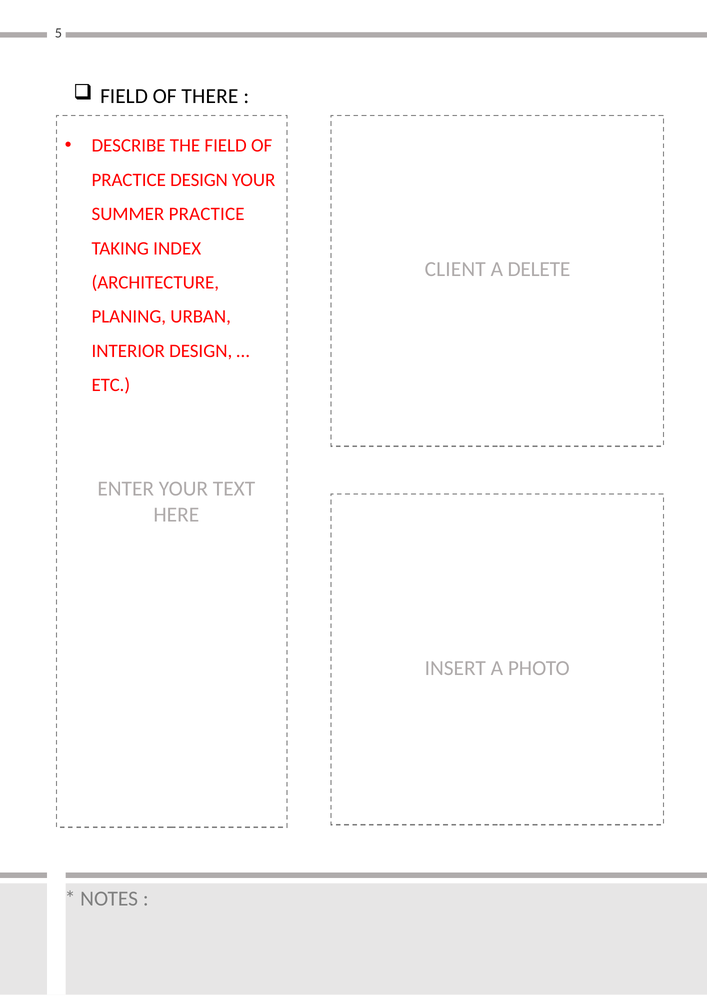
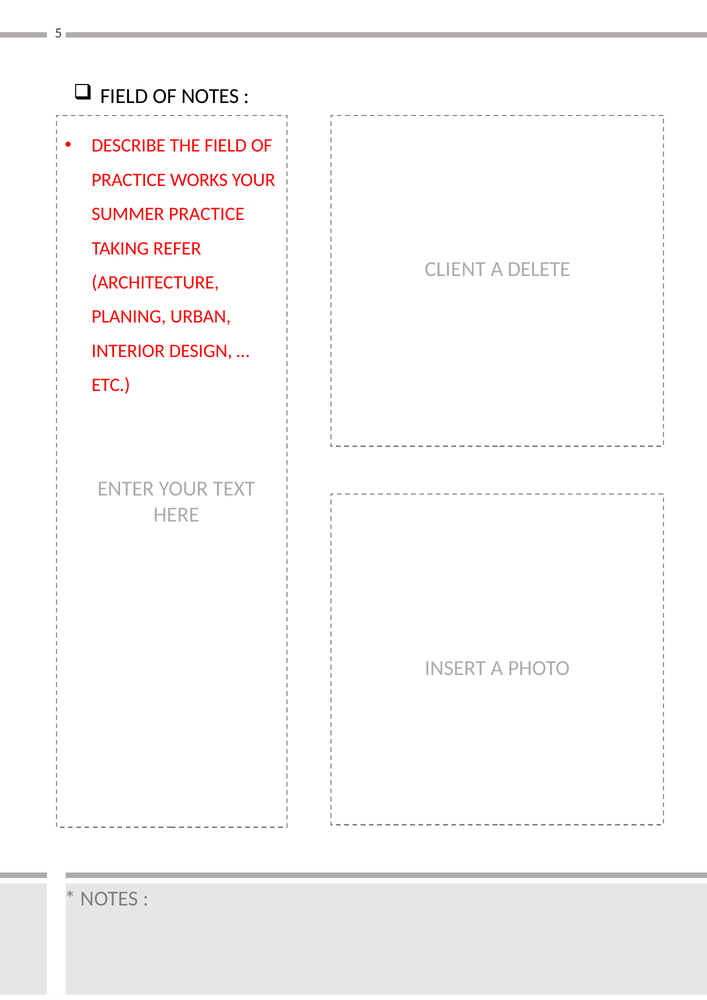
OF THERE: THERE -> NOTES (210, 96)
PRACTICE DESIGN: DESIGN -> WORKS (199, 180)
INDEX: INDEX -> REFER (177, 248)
